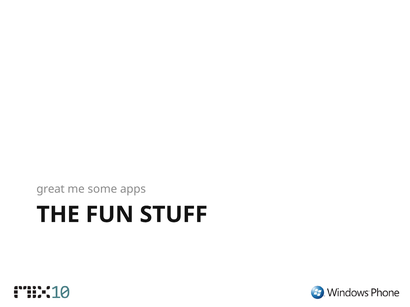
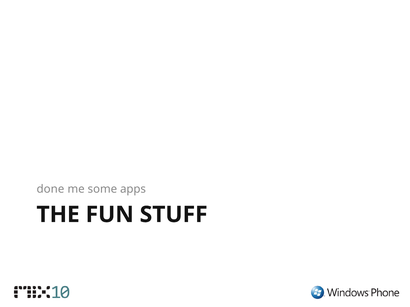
great: great -> done (50, 189)
